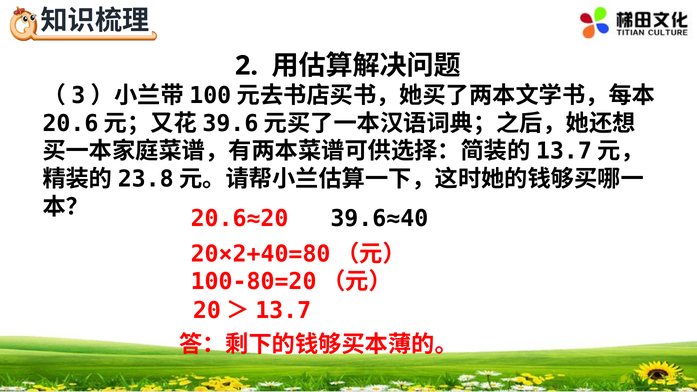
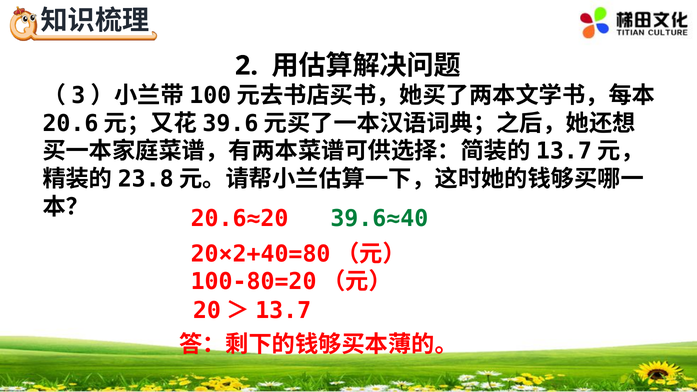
39.6≈40 colour: black -> green (379, 219)
